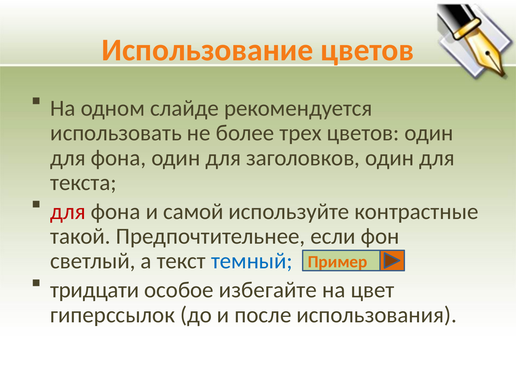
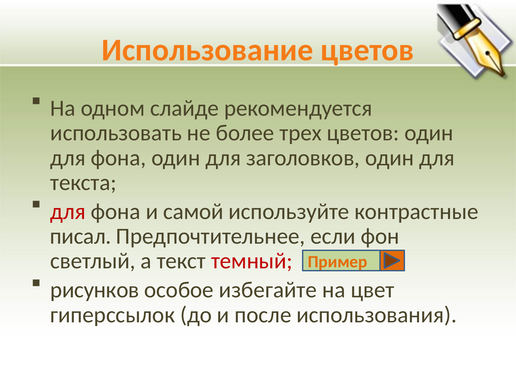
такой: такой -> писал (81, 236)
темный colour: blue -> red (252, 261)
тридцати: тридцати -> рисунков (95, 290)
